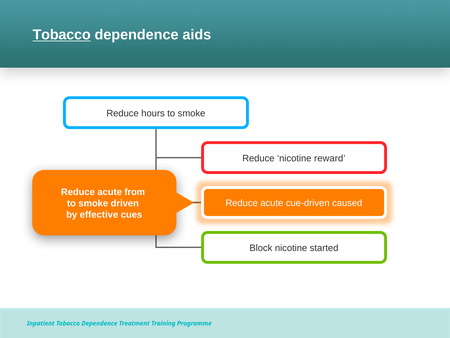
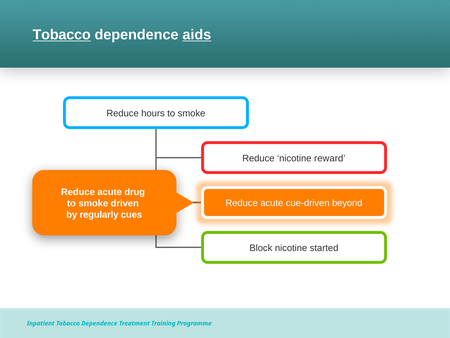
aids underline: none -> present (197, 35)
from: from -> drug (135, 192)
caused: caused -> beyond (347, 203)
effective: effective -> regularly (99, 214)
